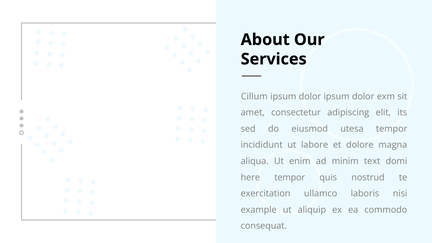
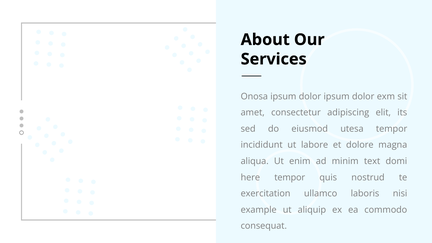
Cillum: Cillum -> Onosa (254, 96)
